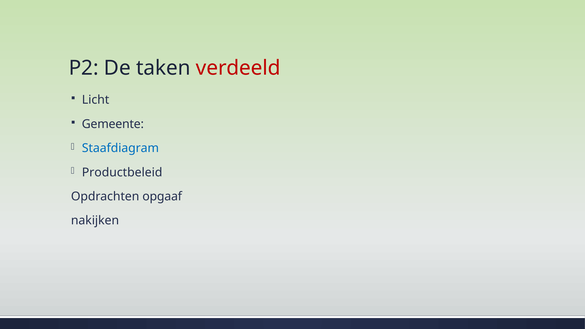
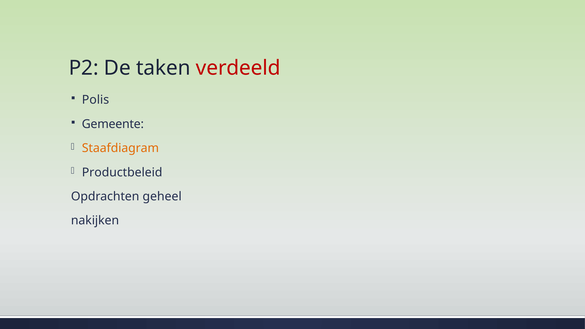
Licht: Licht -> Polis (96, 100)
Staafdiagram colour: blue -> orange (120, 148)
opgaaf: opgaaf -> geheel (162, 196)
